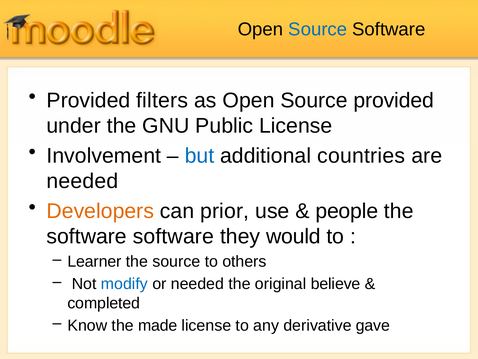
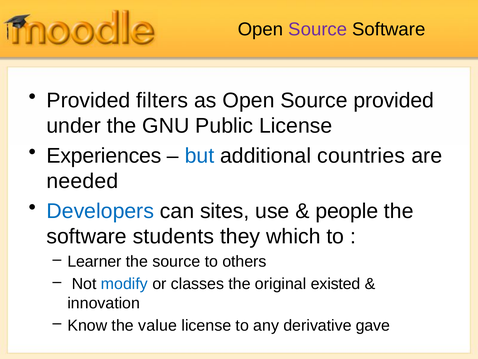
Source colour: blue -> purple (318, 29)
Involvement: Involvement -> Experiences (104, 155)
Developers colour: orange -> blue (100, 211)
prior: prior -> sites (225, 211)
software software: software -> students (173, 236)
would: would -> which (293, 236)
or needed: needed -> classes (197, 284)
believe: believe -> existed (336, 284)
completed: completed -> innovation (104, 303)
made: made -> value (158, 325)
